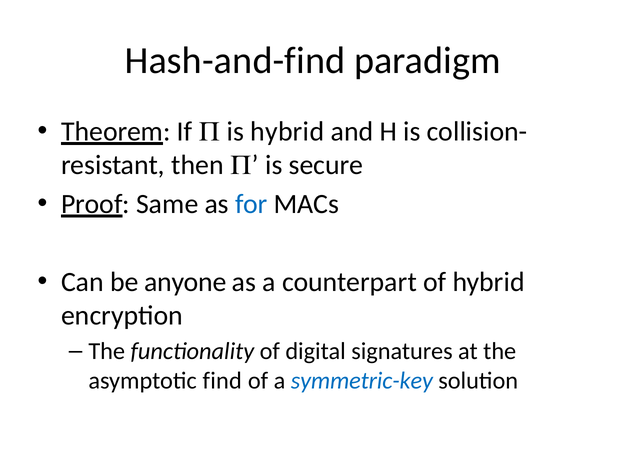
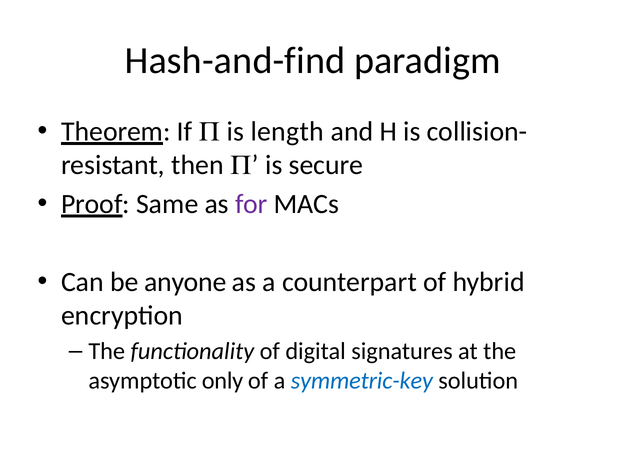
is hybrid: hybrid -> length (287, 131)
for colour: blue -> purple (251, 204)
find: find -> only (222, 380)
